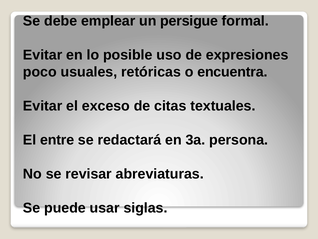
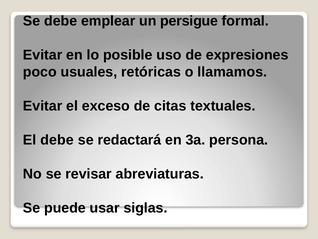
encuentra: encuentra -> llamamos (232, 72)
El entre: entre -> debe (57, 140)
